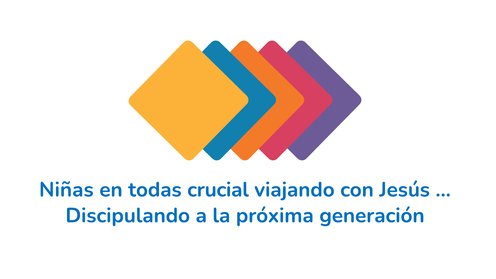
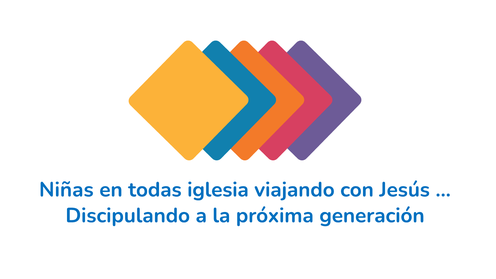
crucial: crucial -> iglesia (218, 190)
